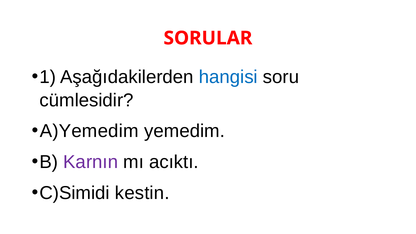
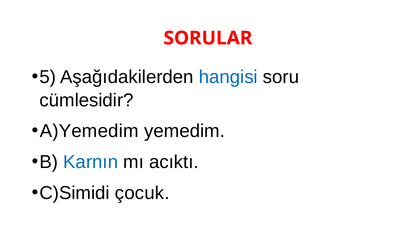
1: 1 -> 5 (48, 77)
Karnın colour: purple -> blue (91, 162)
kestin: kestin -> çocuk (142, 193)
